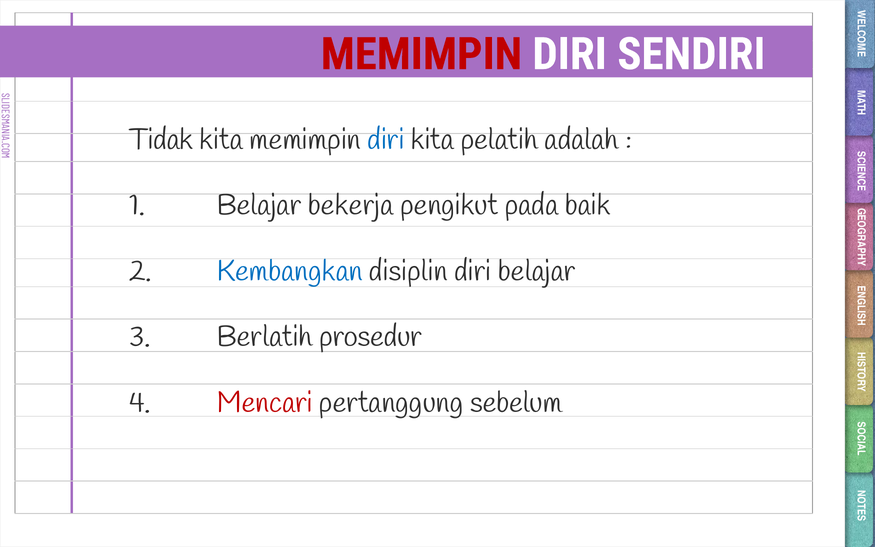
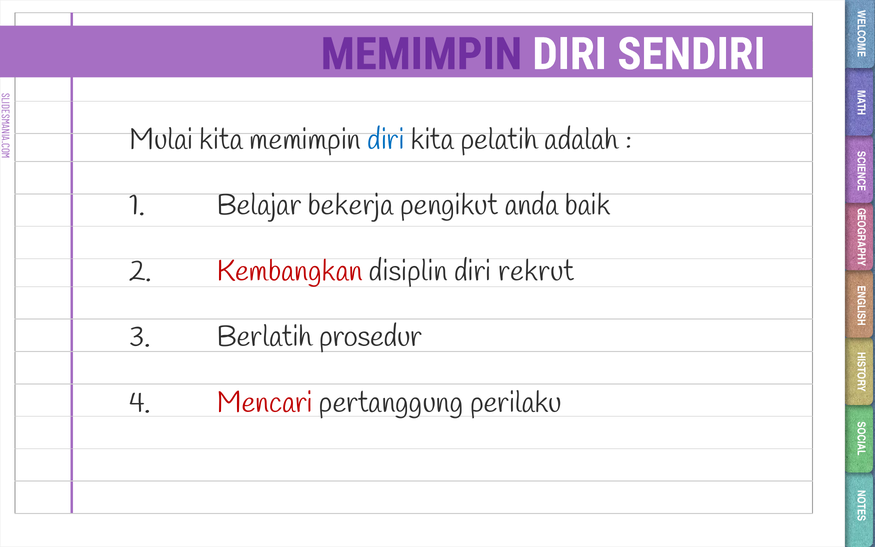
MEMIMPIN colour: red -> purple (421, 54)
Tidak: Tidak -> Mulai (161, 139)
pada: pada -> anda (531, 205)
Kembangkan colour: blue -> red (289, 271)
diri belajar: belajar -> rekrut (536, 271)
sebelum: sebelum -> perilaku (516, 402)
